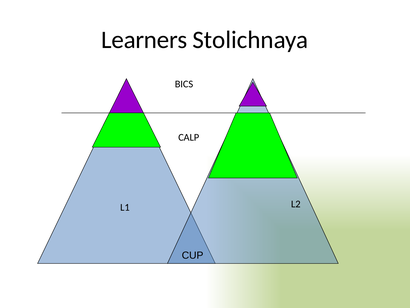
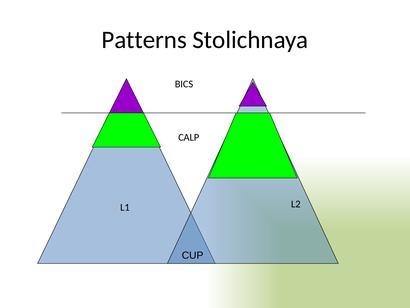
Learners: Learners -> Patterns (144, 40)
